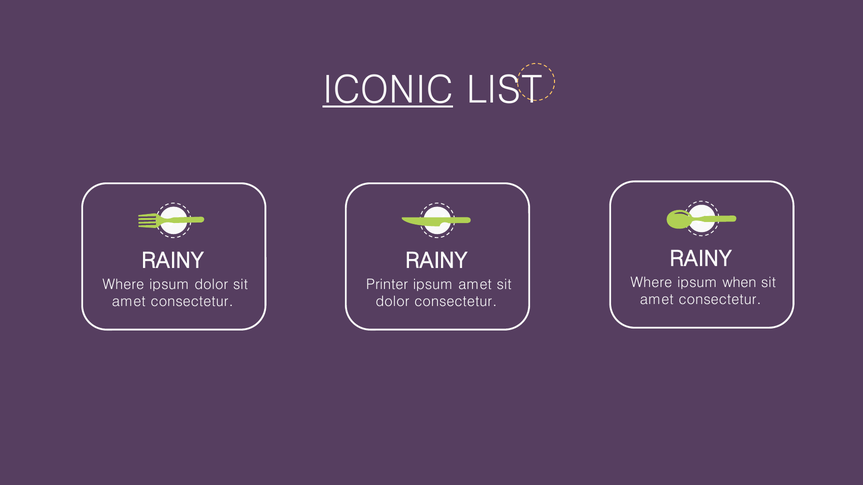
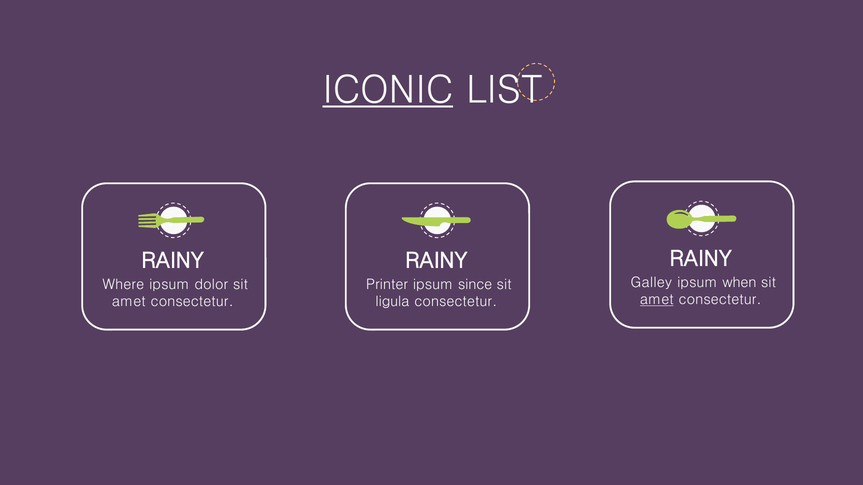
Where: Where -> Galley (651, 283)
ipsum amet: amet -> since (475, 285)
amet underline: none -> present (657, 300)
dolor: dolor -> ligula (393, 302)
